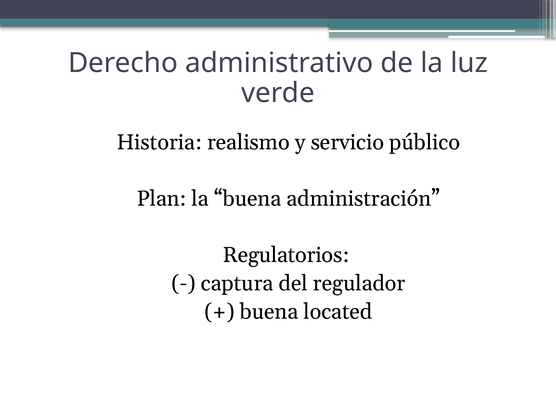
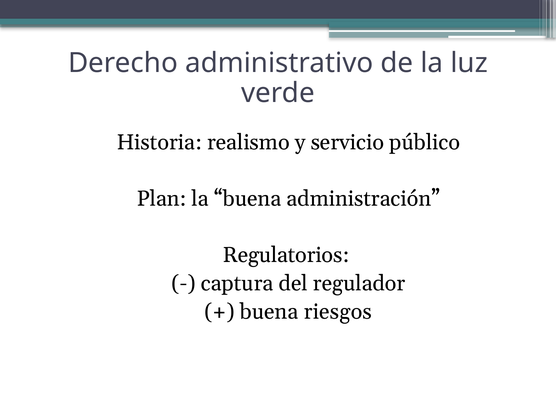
located: located -> riesgos (338, 312)
